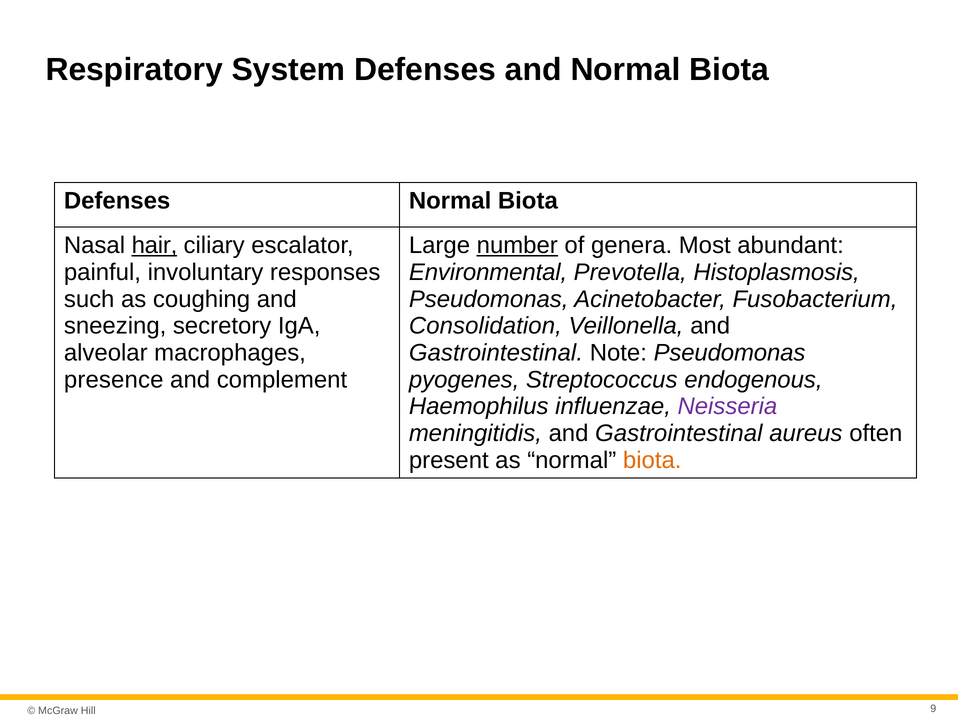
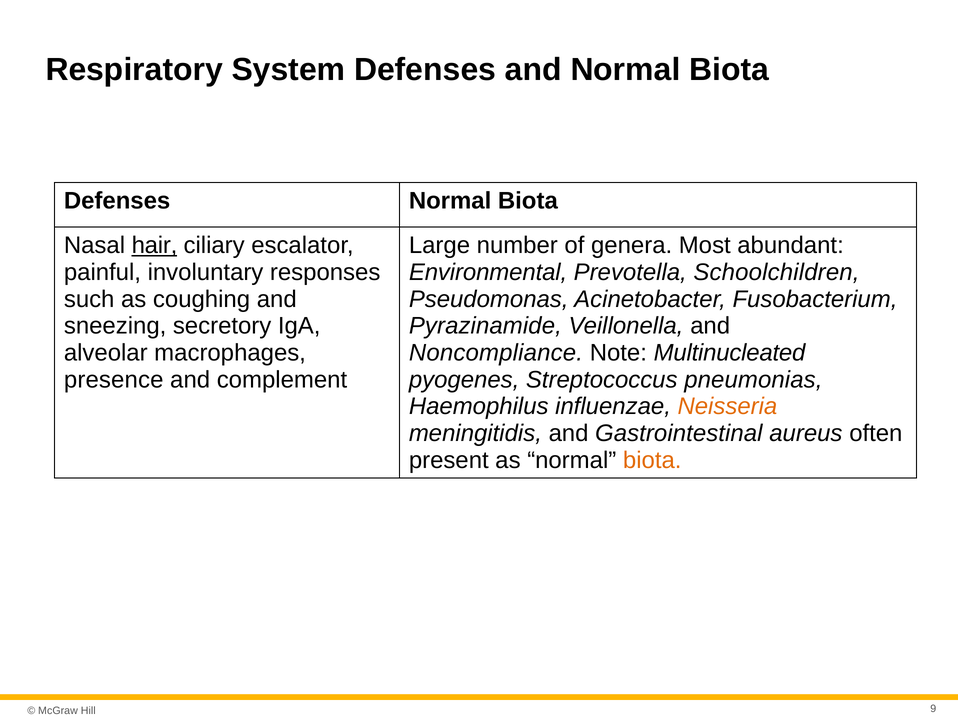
number underline: present -> none (517, 245)
Histoplasmosis: Histoplasmosis -> Schoolchildren (776, 272)
Consolidation: Consolidation -> Pyrazinamide (485, 326)
Gastrointestinal: Gastrointestinal -> Noncompliance (496, 353)
Note Pseudomonas: Pseudomonas -> Multinucleated (730, 353)
endogenous: endogenous -> pneumonias (753, 379)
Neisseria colour: purple -> orange (727, 406)
